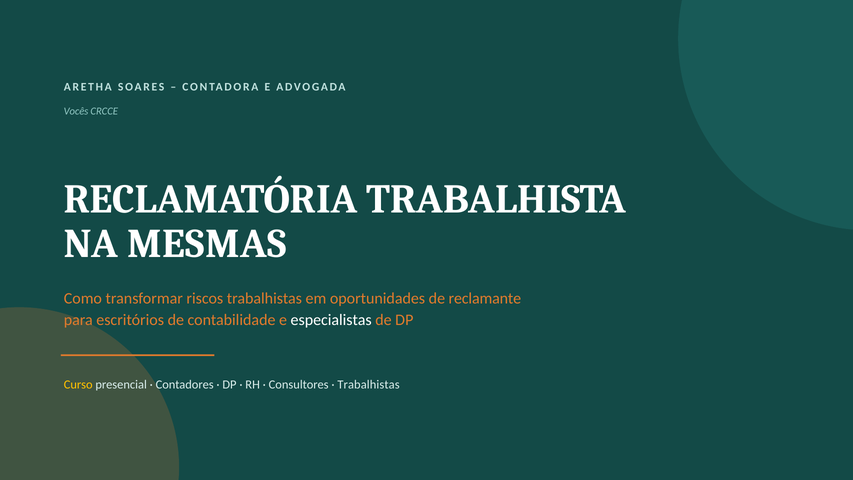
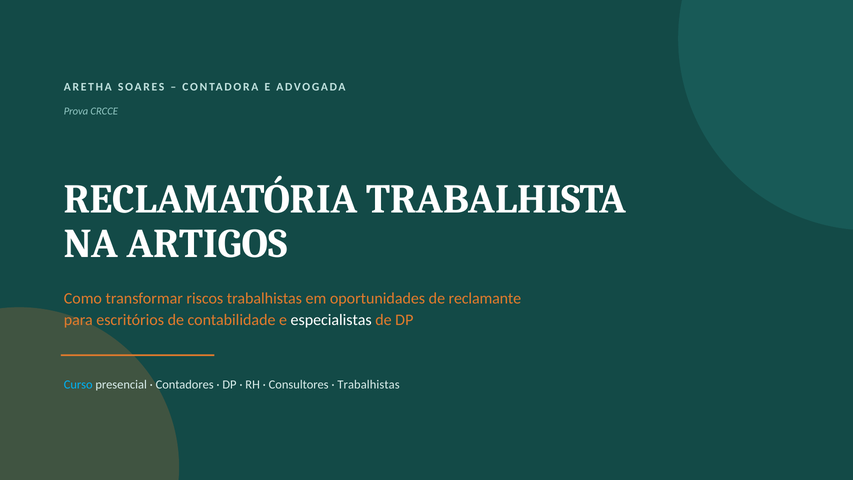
Vocês: Vocês -> Prova (76, 111)
MESMAS: MESMAS -> ARTIGOS (207, 243)
Curso colour: yellow -> light blue (78, 385)
